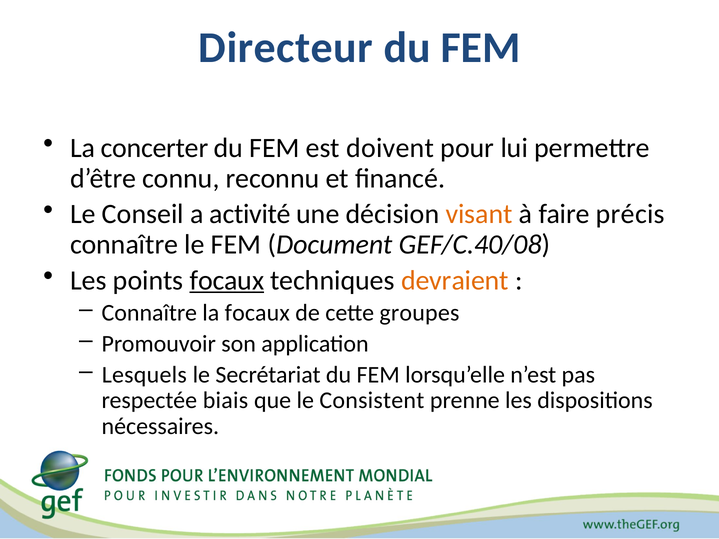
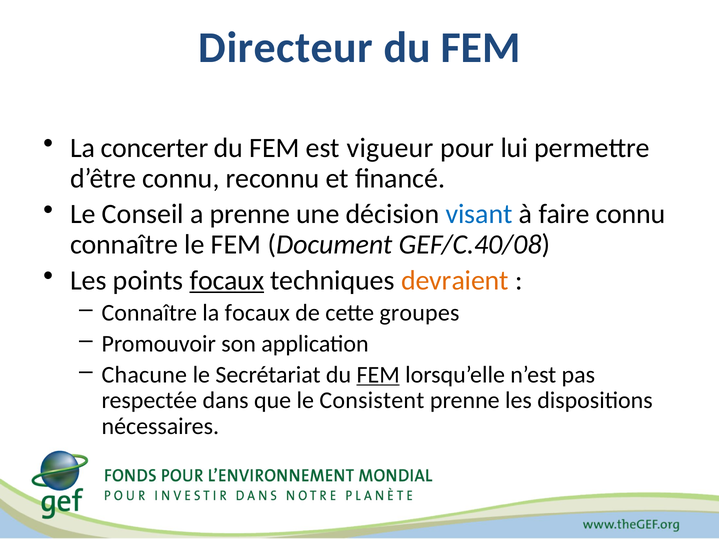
doivent: doivent -> vigueur (390, 148)
a activité: activité -> prenne (250, 214)
visant colour: orange -> blue (479, 214)
faire précis: précis -> connu (631, 214)
Lesquels: Lesquels -> Chacune (144, 375)
FEM underline: none -> present (378, 375)
biais: biais -> dans (226, 401)
